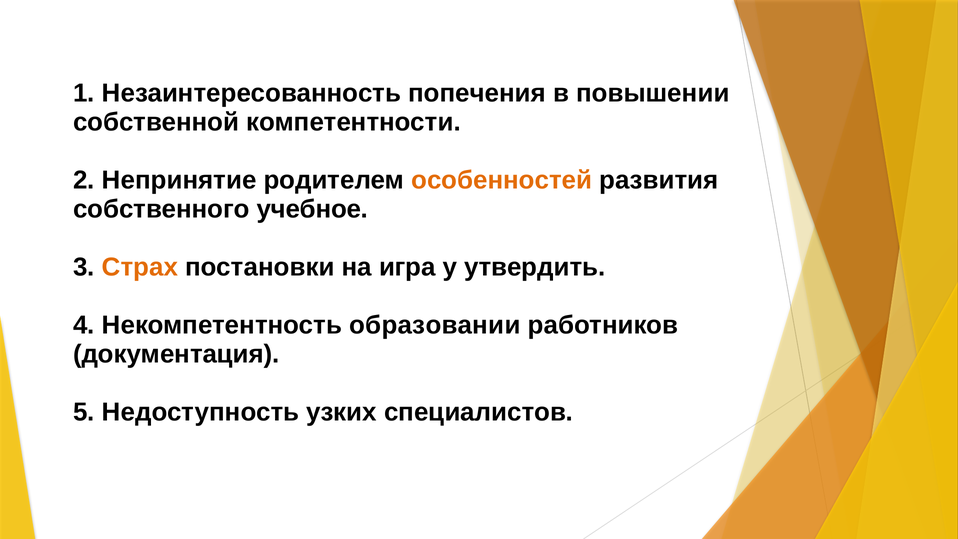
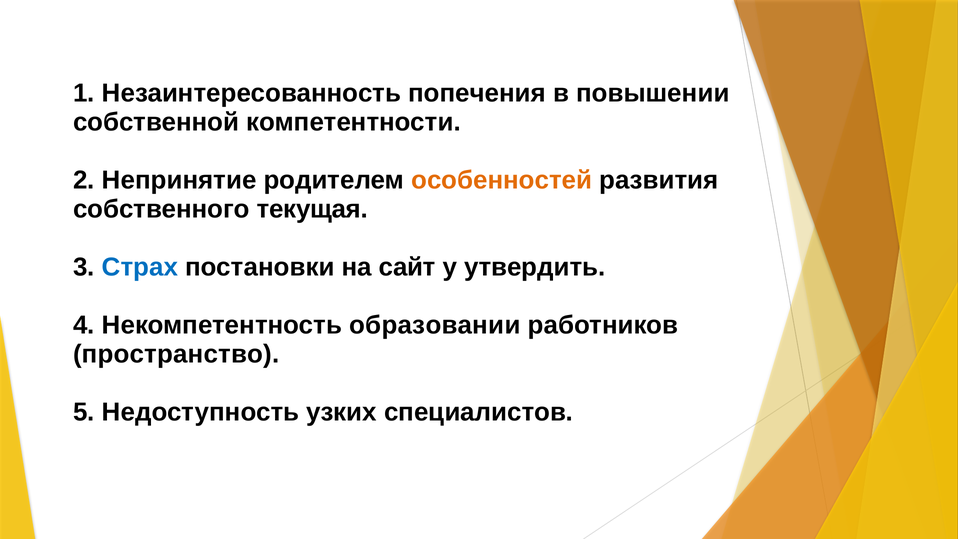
учебное: учебное -> текущая (312, 209)
Страх colour: orange -> blue (140, 267)
игра: игра -> сайт (407, 267)
документация: документация -> пространство (176, 354)
